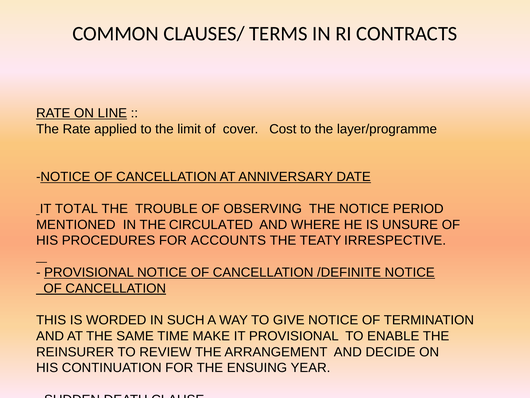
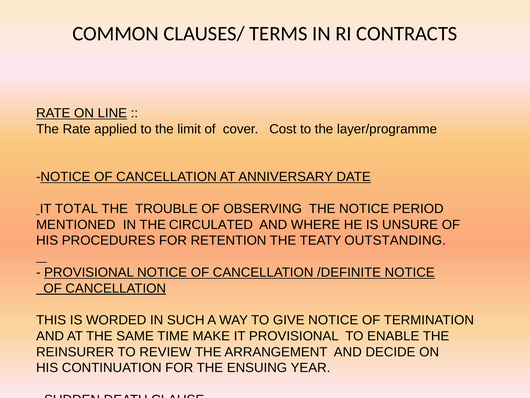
ACCOUNTS: ACCOUNTS -> RETENTION (228, 240)
IRRESPECTIVE: IRRESPECTIVE -> OUTSTANDING (395, 240)
